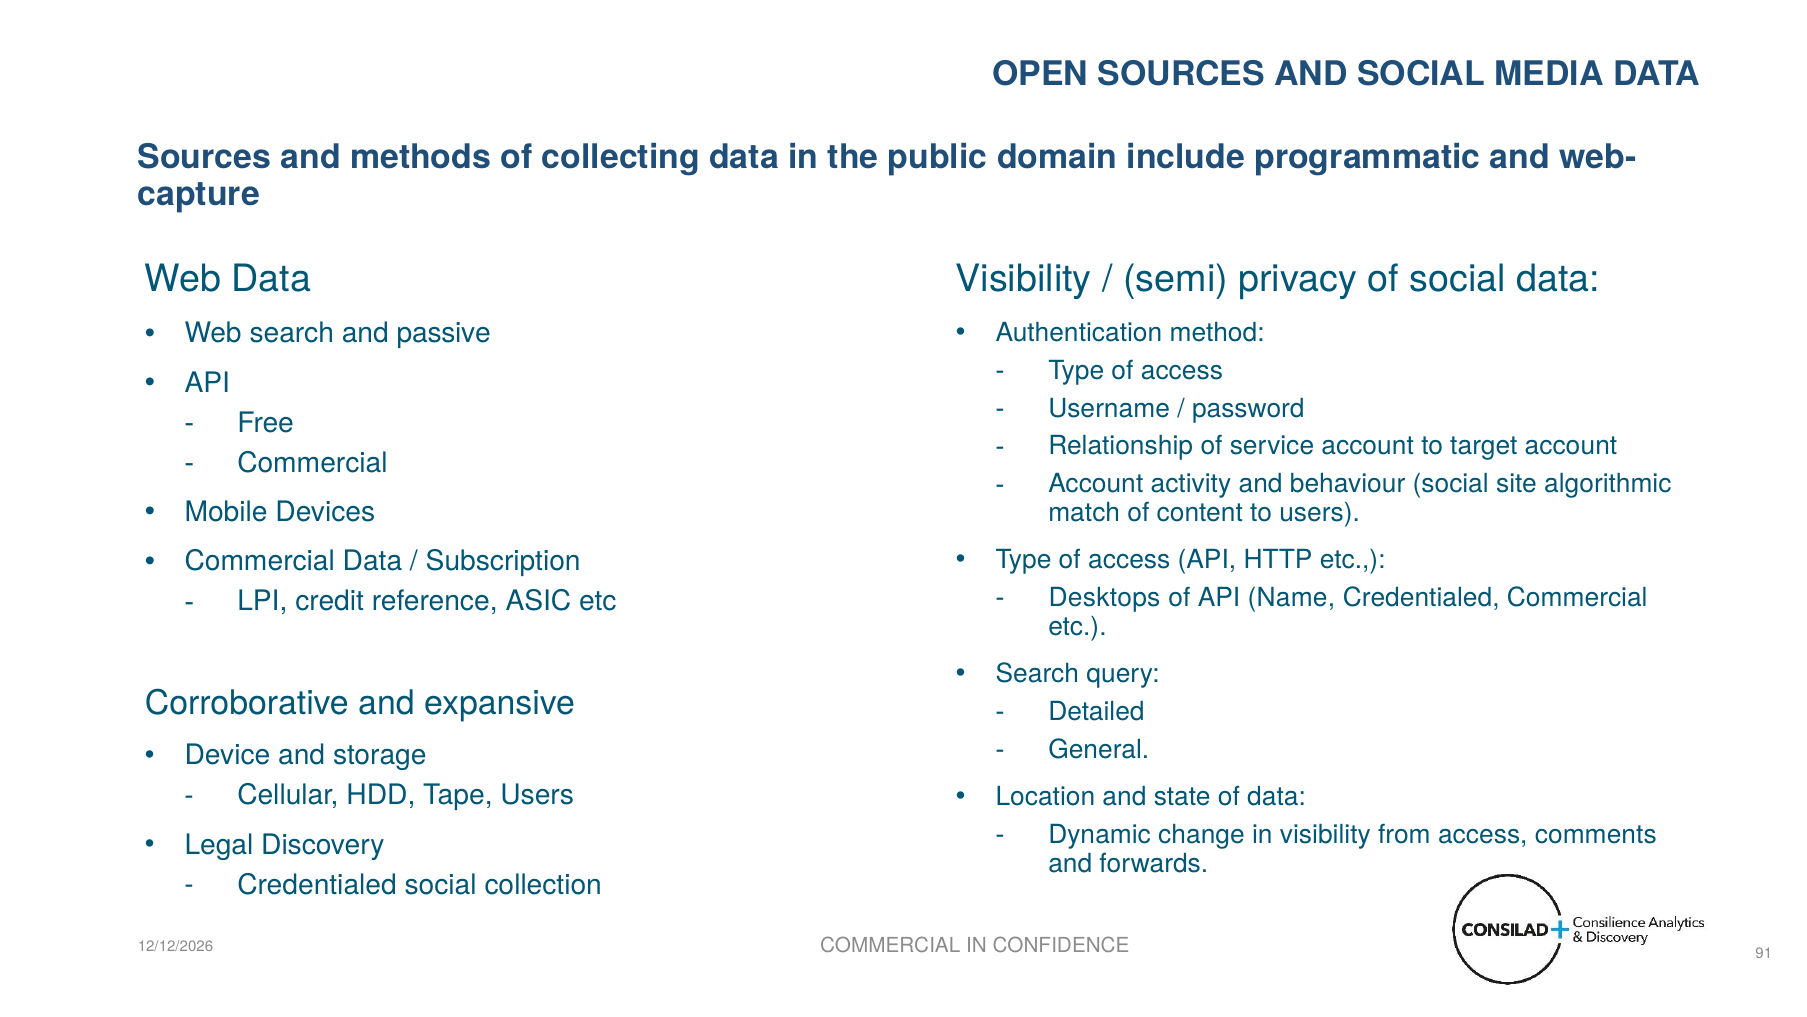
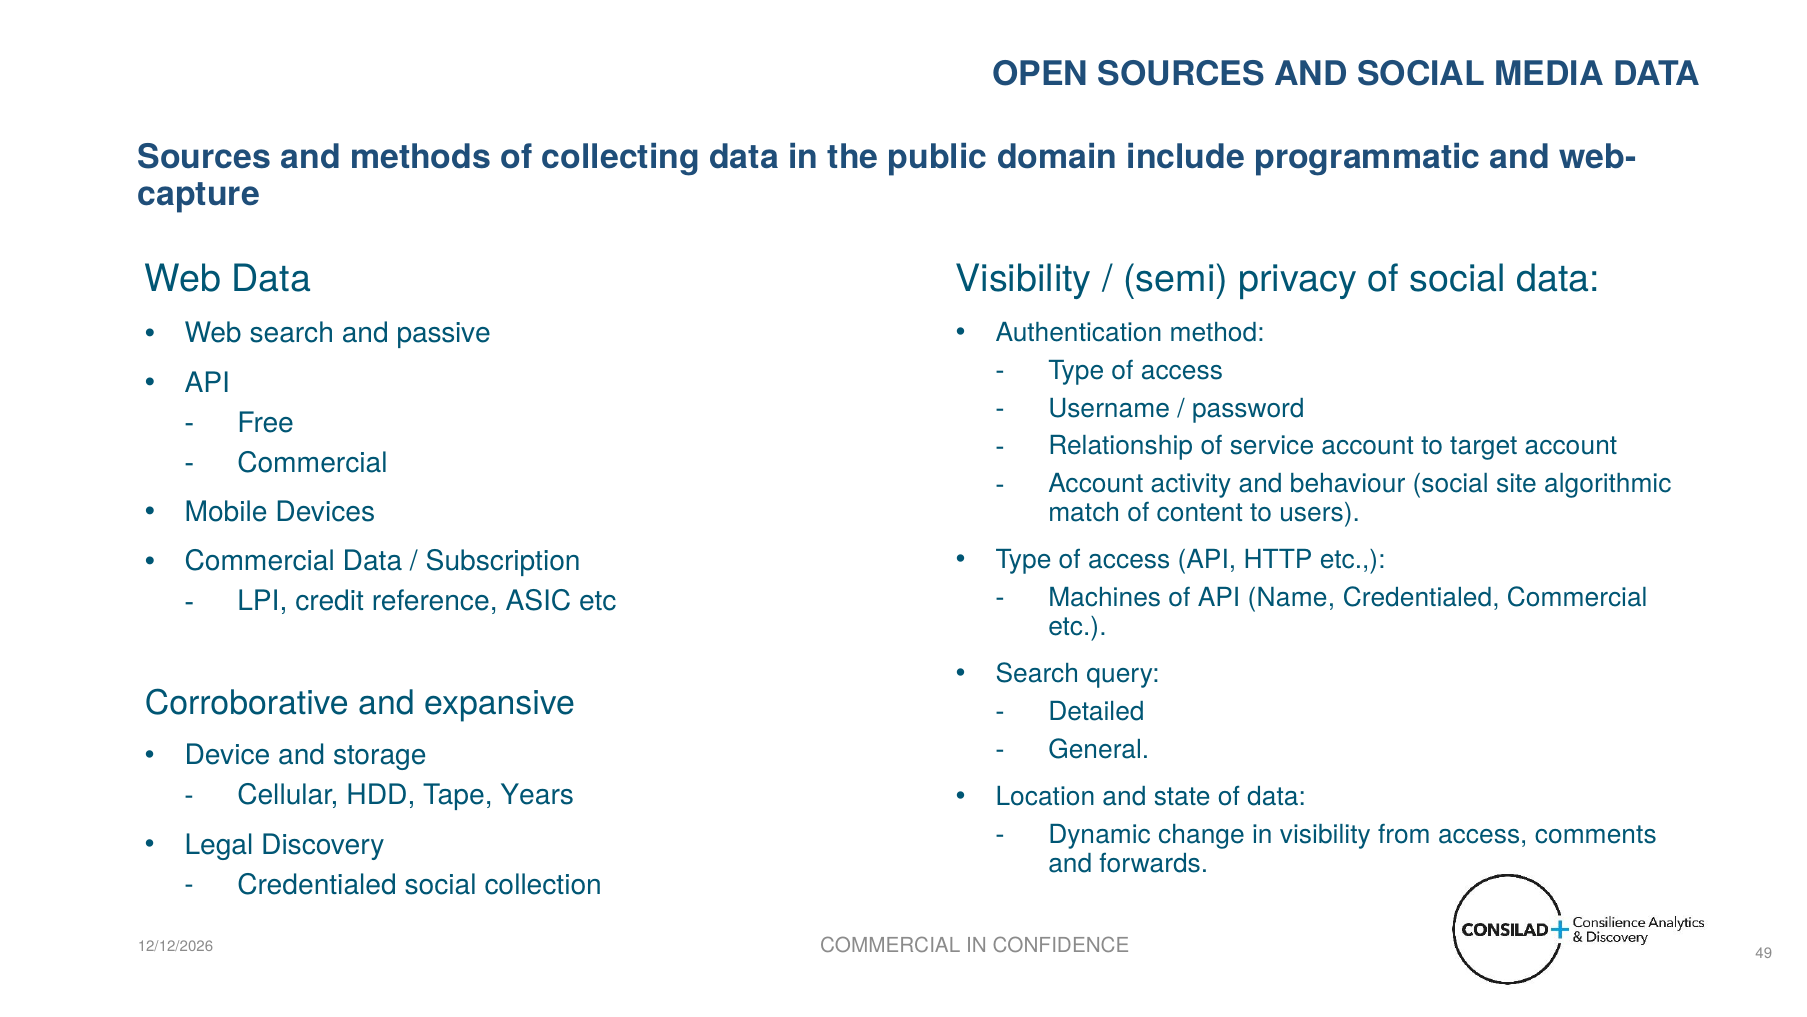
Desktops: Desktops -> Machines (1105, 598)
Tape Users: Users -> Years (537, 795)
91: 91 -> 49 (1764, 953)
